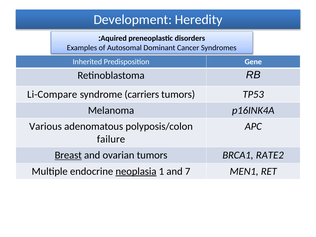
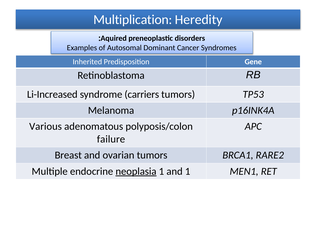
Development: Development -> Multiplication (133, 20)
Li-Compare: Li-Compare -> Li-Increased (52, 94)
Breast underline: present -> none (68, 155)
RATE2: RATE2 -> RARE2 (270, 155)
and 7: 7 -> 1 (188, 171)
